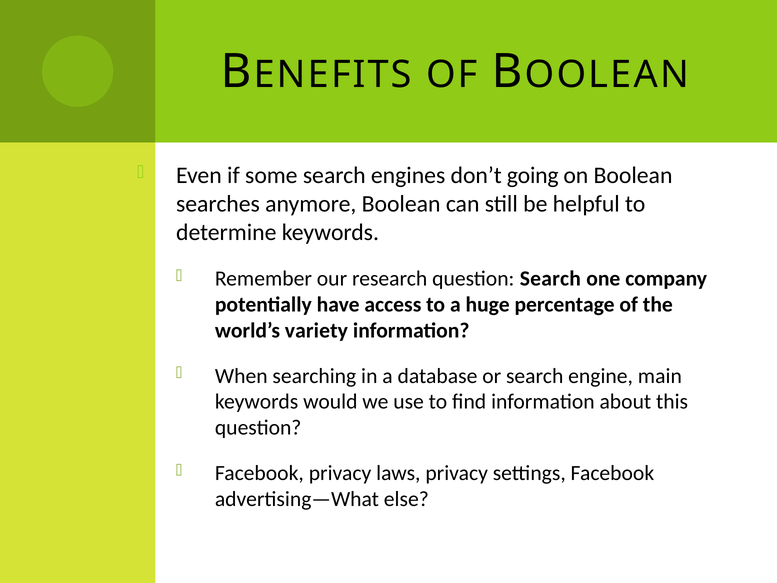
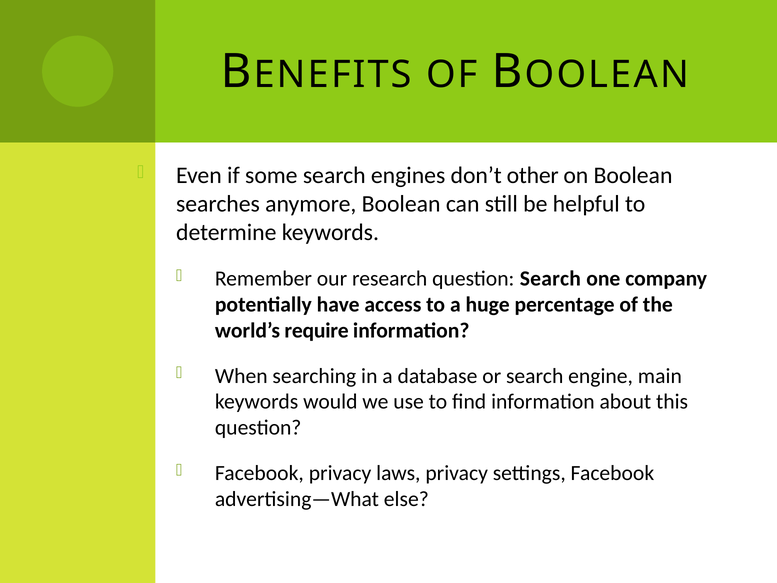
going: going -> other (533, 175)
variety: variety -> require (317, 330)
